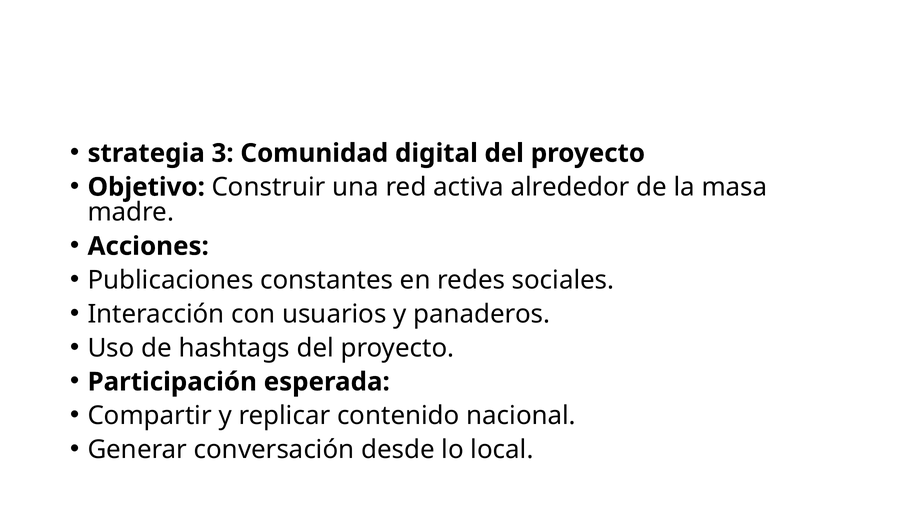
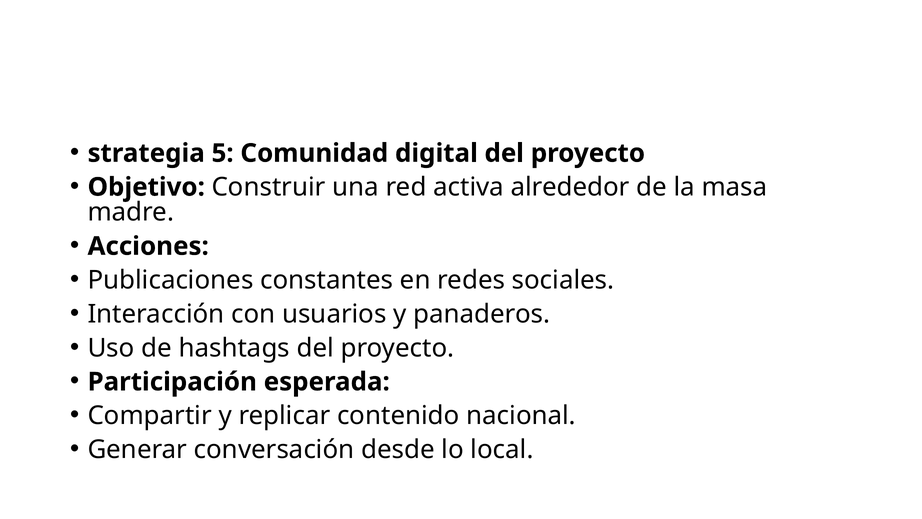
3: 3 -> 5 (223, 153)
